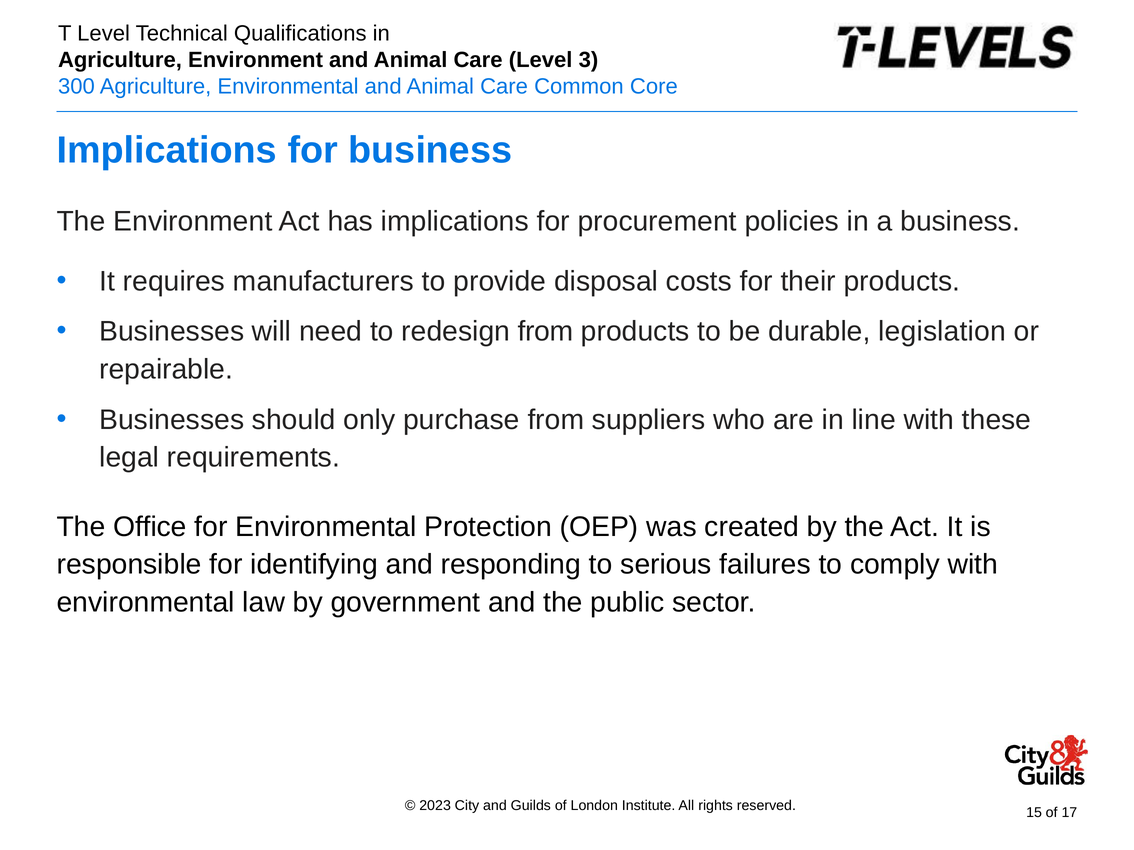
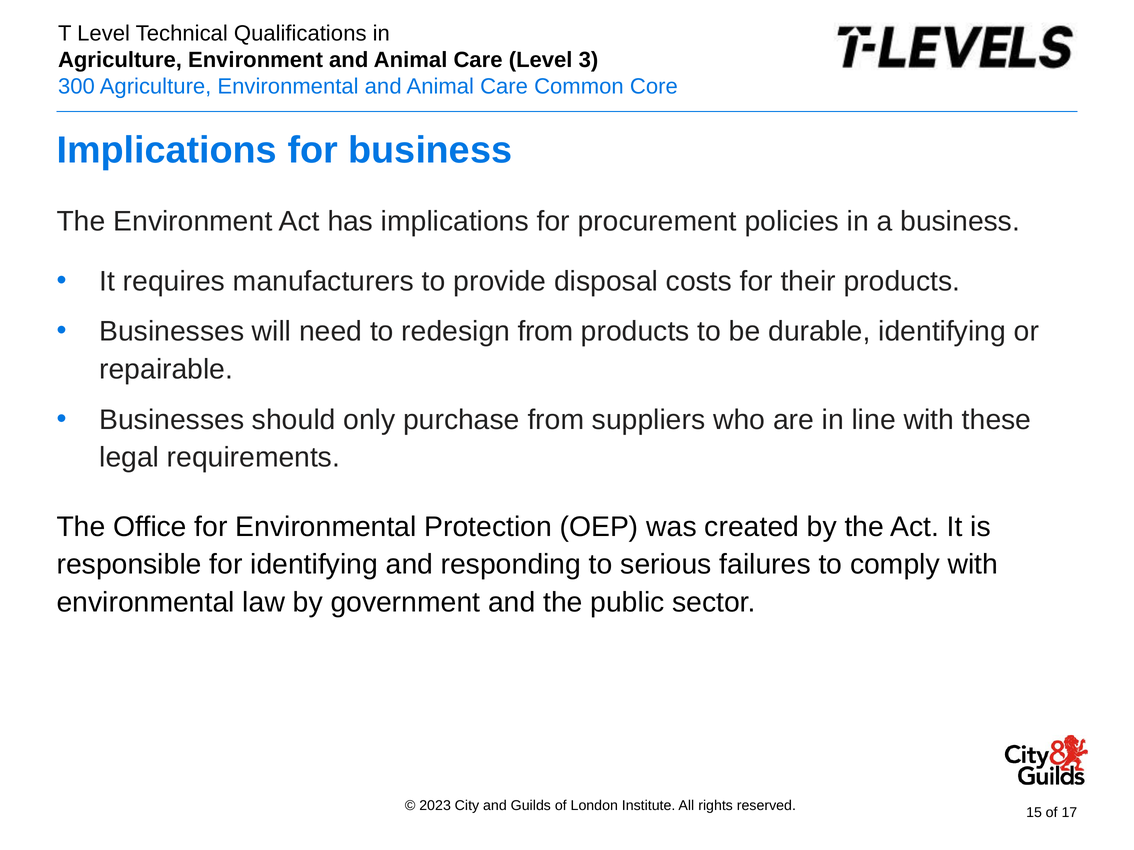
durable legislation: legislation -> identifying (942, 332)
